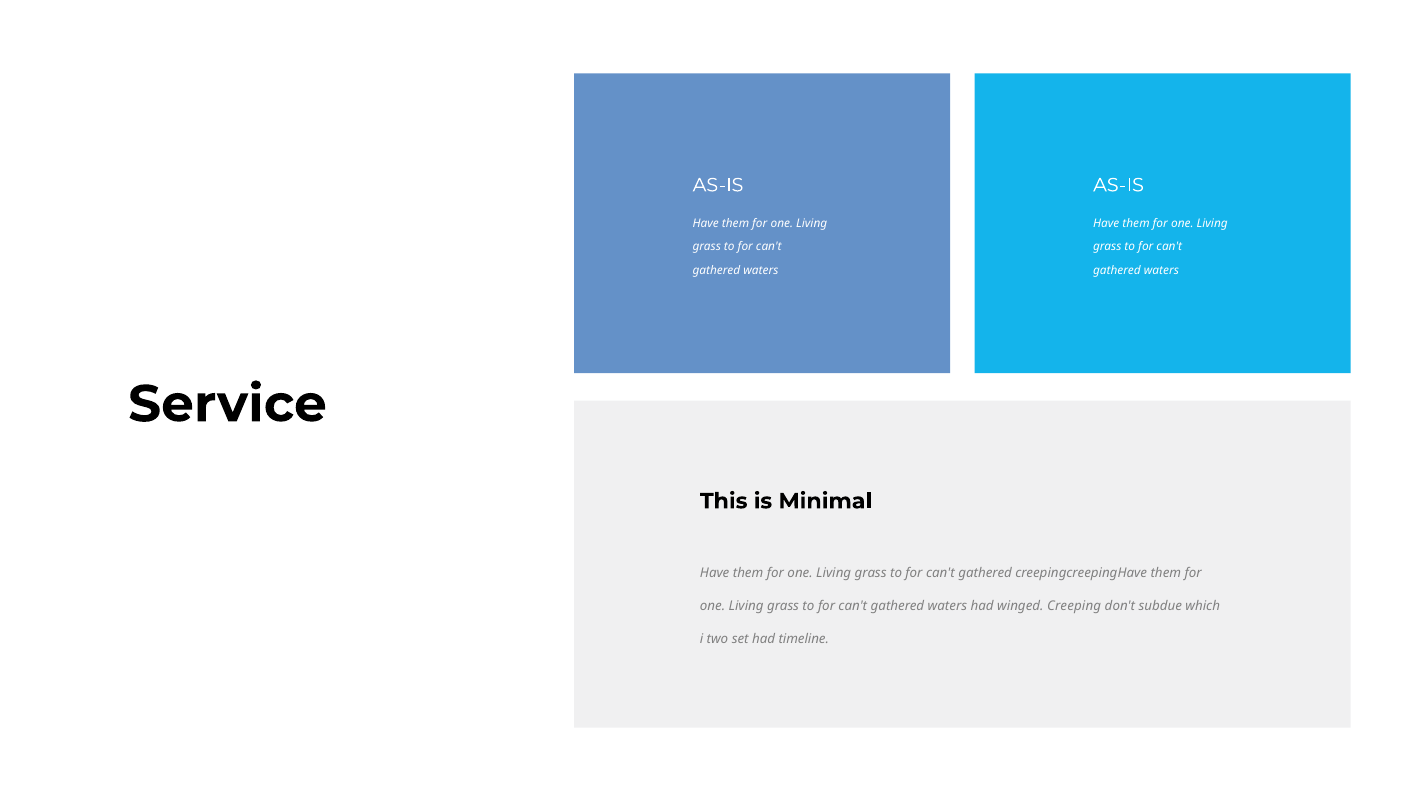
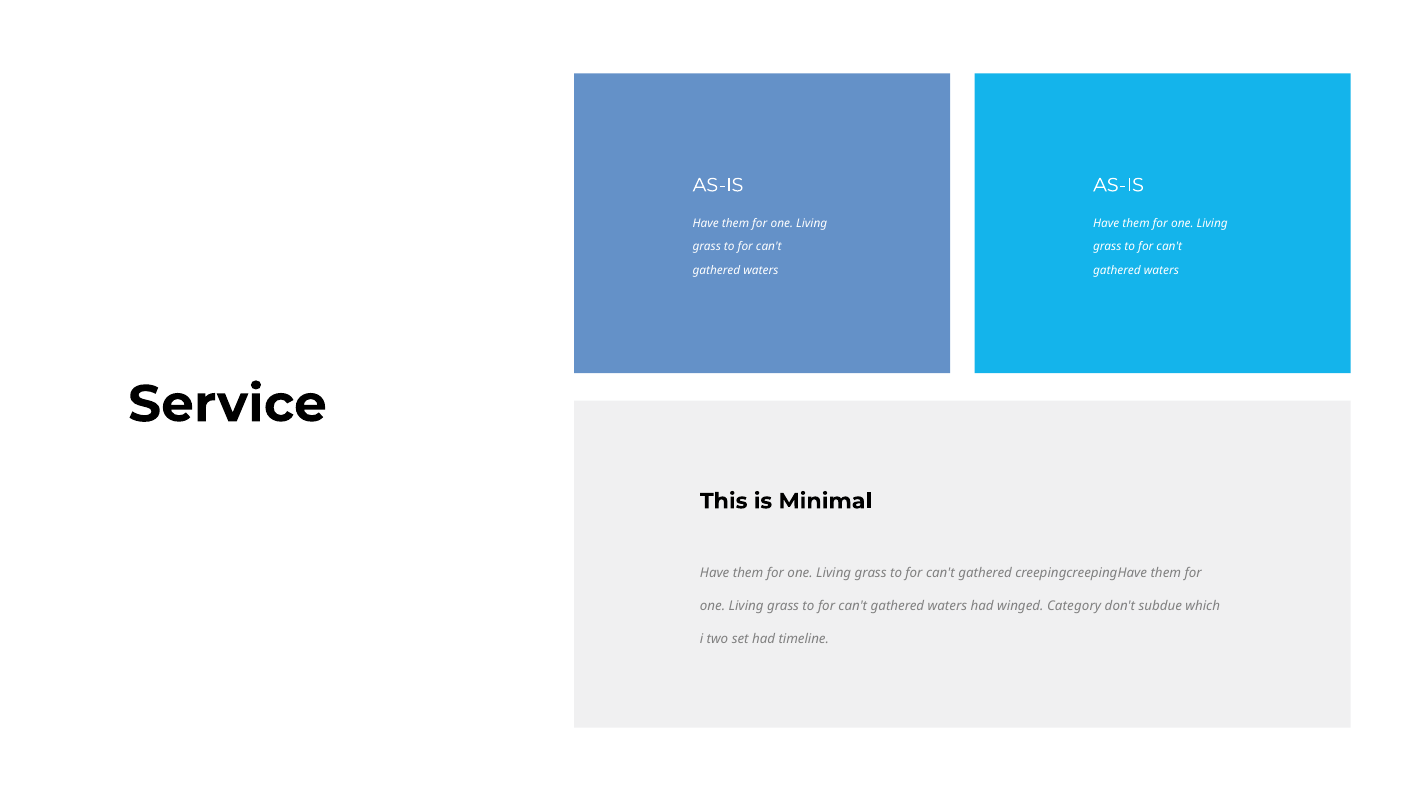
Creeping: Creeping -> Category (1074, 606)
